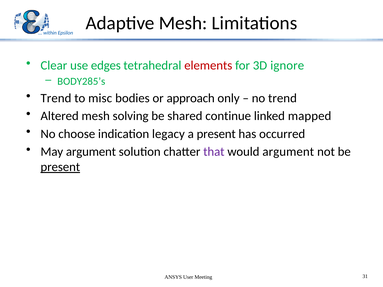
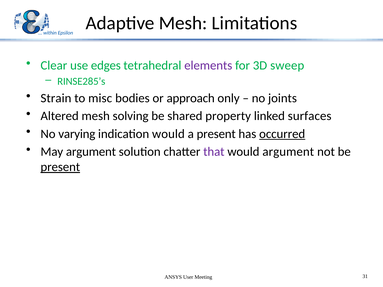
elements colour: red -> purple (208, 65)
ignore: ignore -> sweep (287, 65)
BODY285’s: BODY285’s -> RINSE285’s (81, 81)
Trend: Trend -> Strain (56, 98)
no trend: trend -> joints (282, 98)
continue: continue -> property (228, 116)
mapped: mapped -> surfaces (310, 116)
choose: choose -> varying (77, 134)
indication legacy: legacy -> would (168, 134)
occurred underline: none -> present (282, 134)
